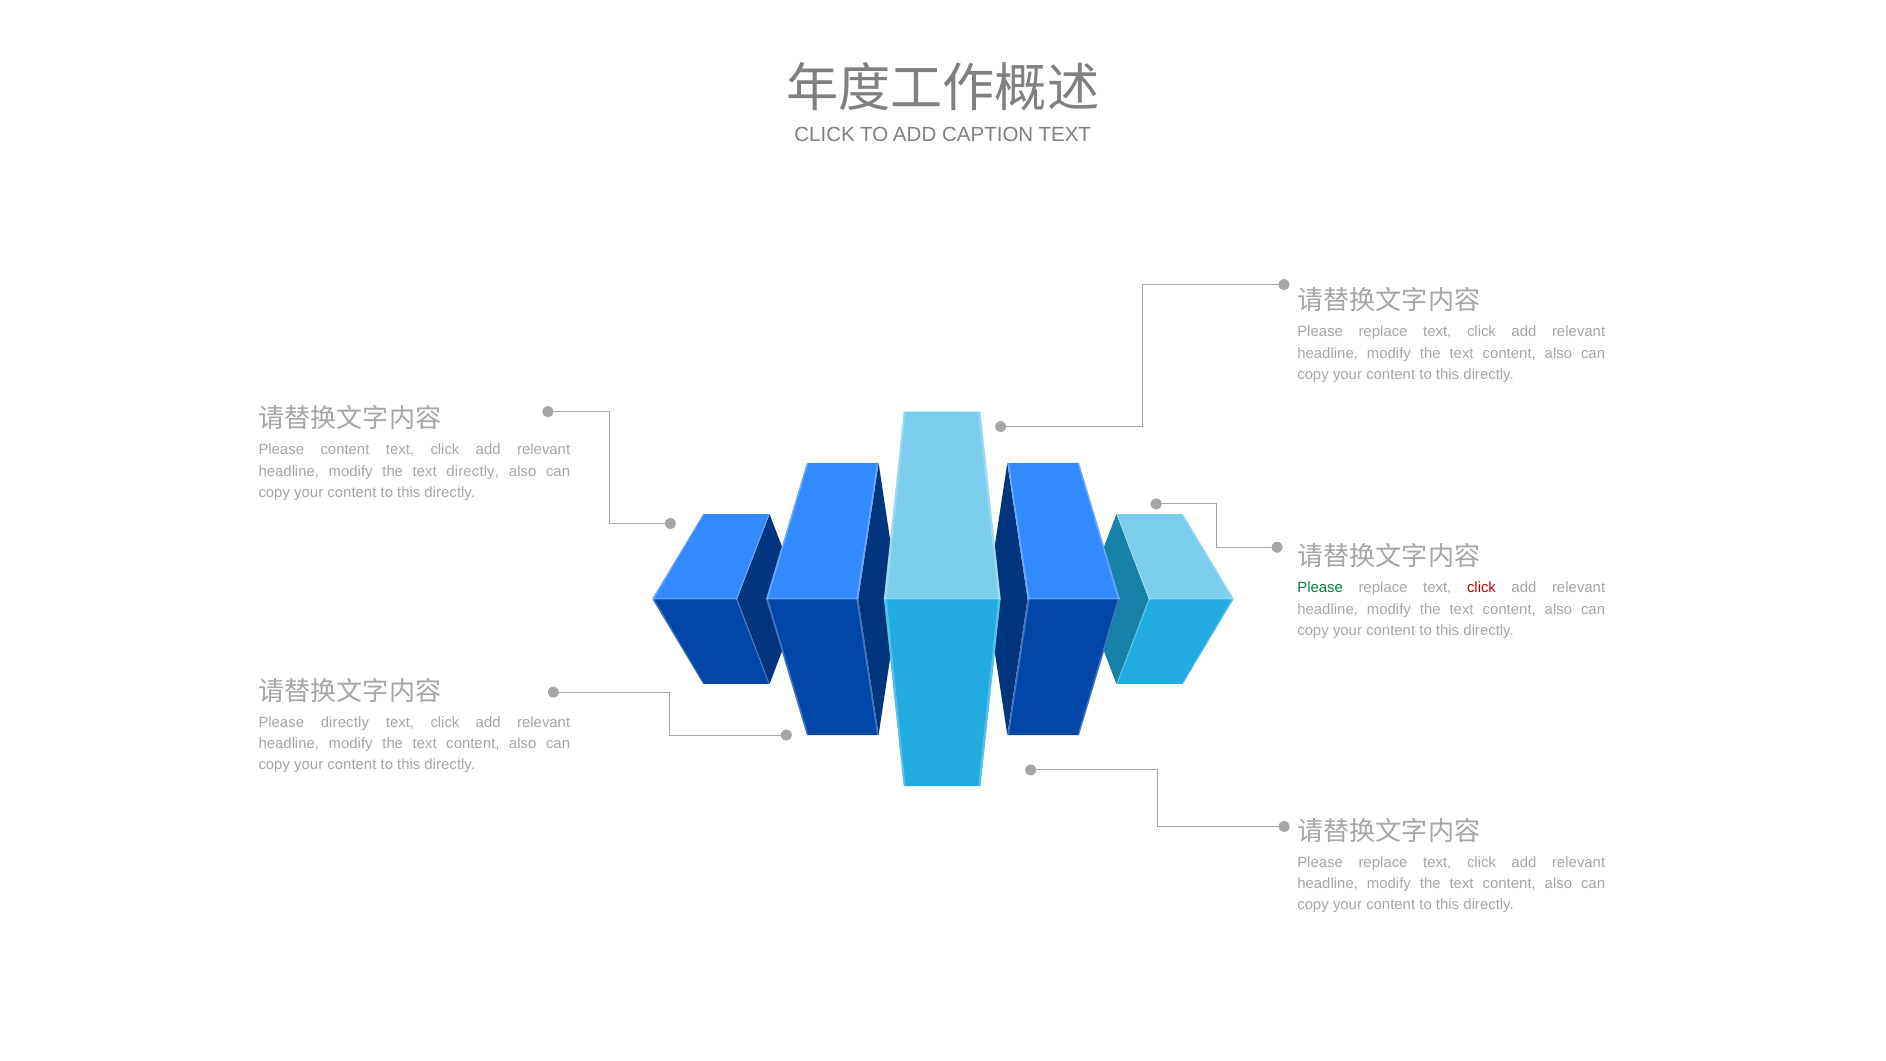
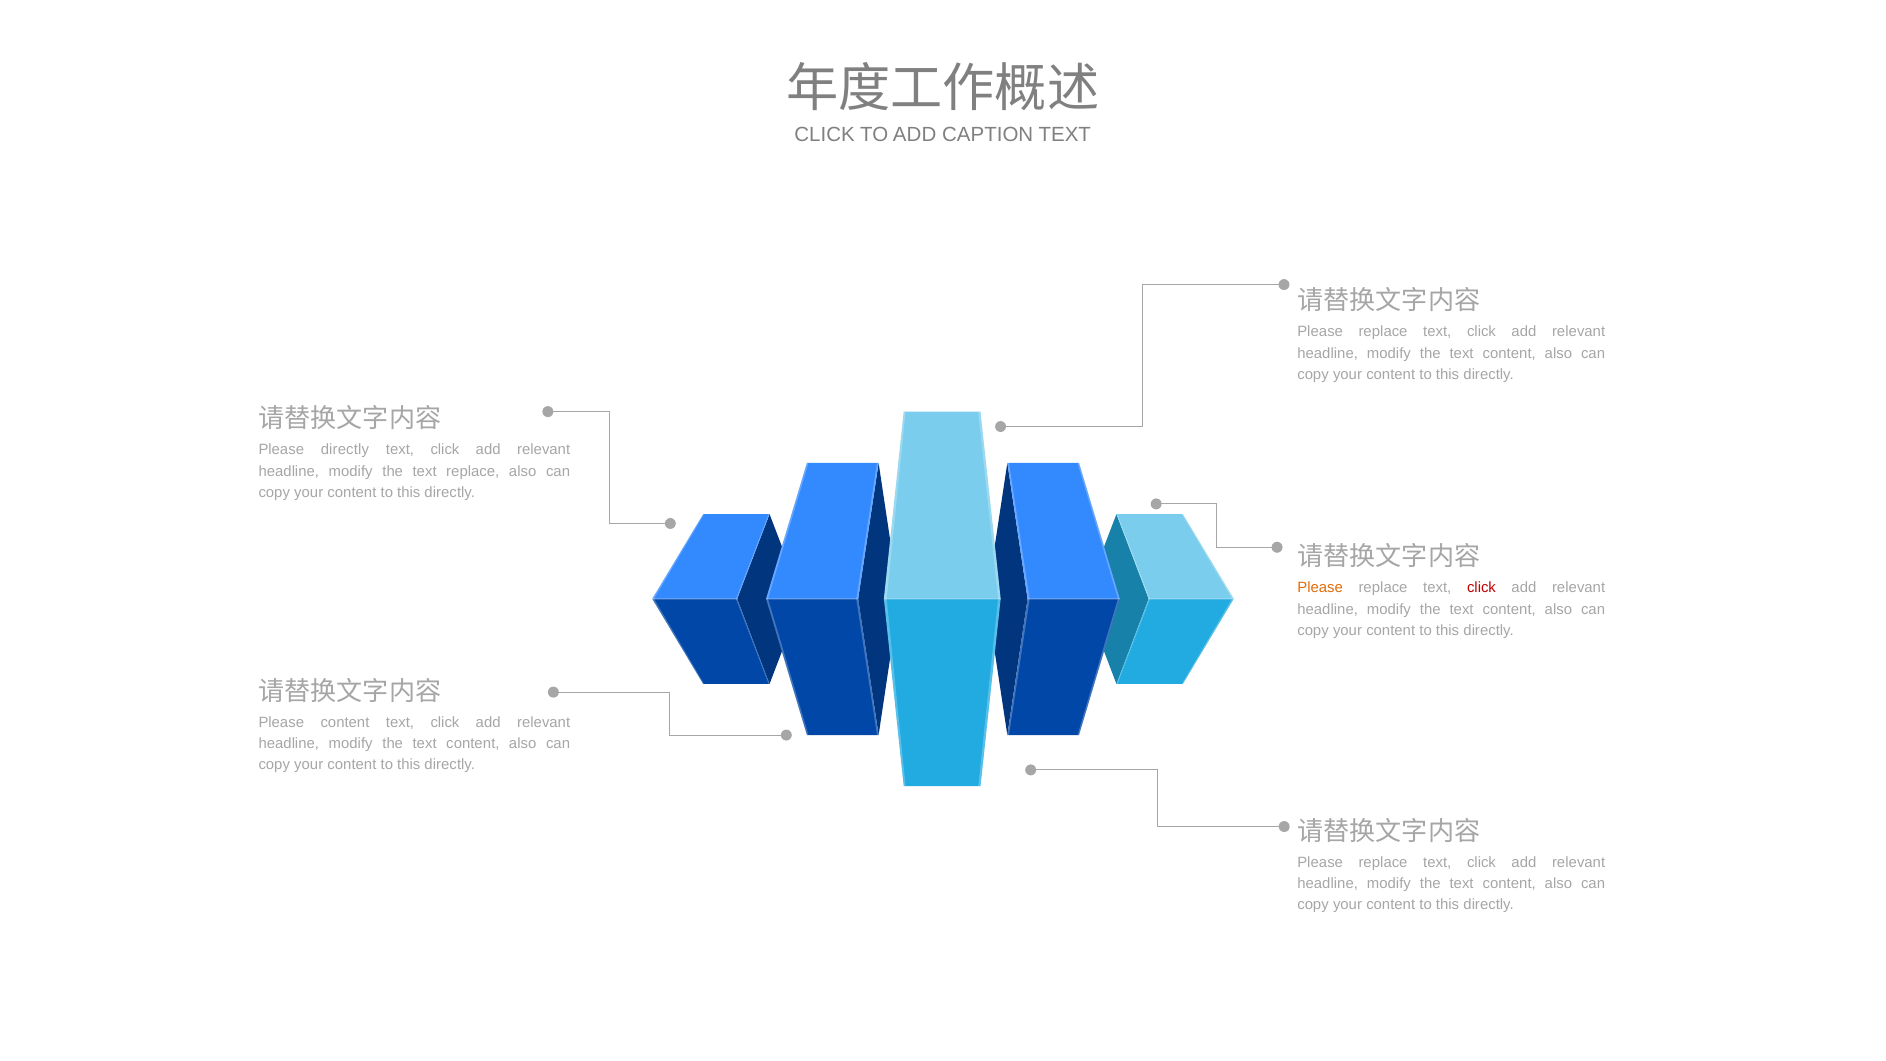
Please content: content -> directly (345, 450)
text directly: directly -> replace (473, 471)
Please colour: green -> orange (1320, 588)
Please directly: directly -> content (345, 722)
